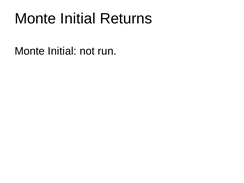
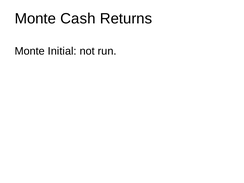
Initial: Initial -> Cash (78, 19)
